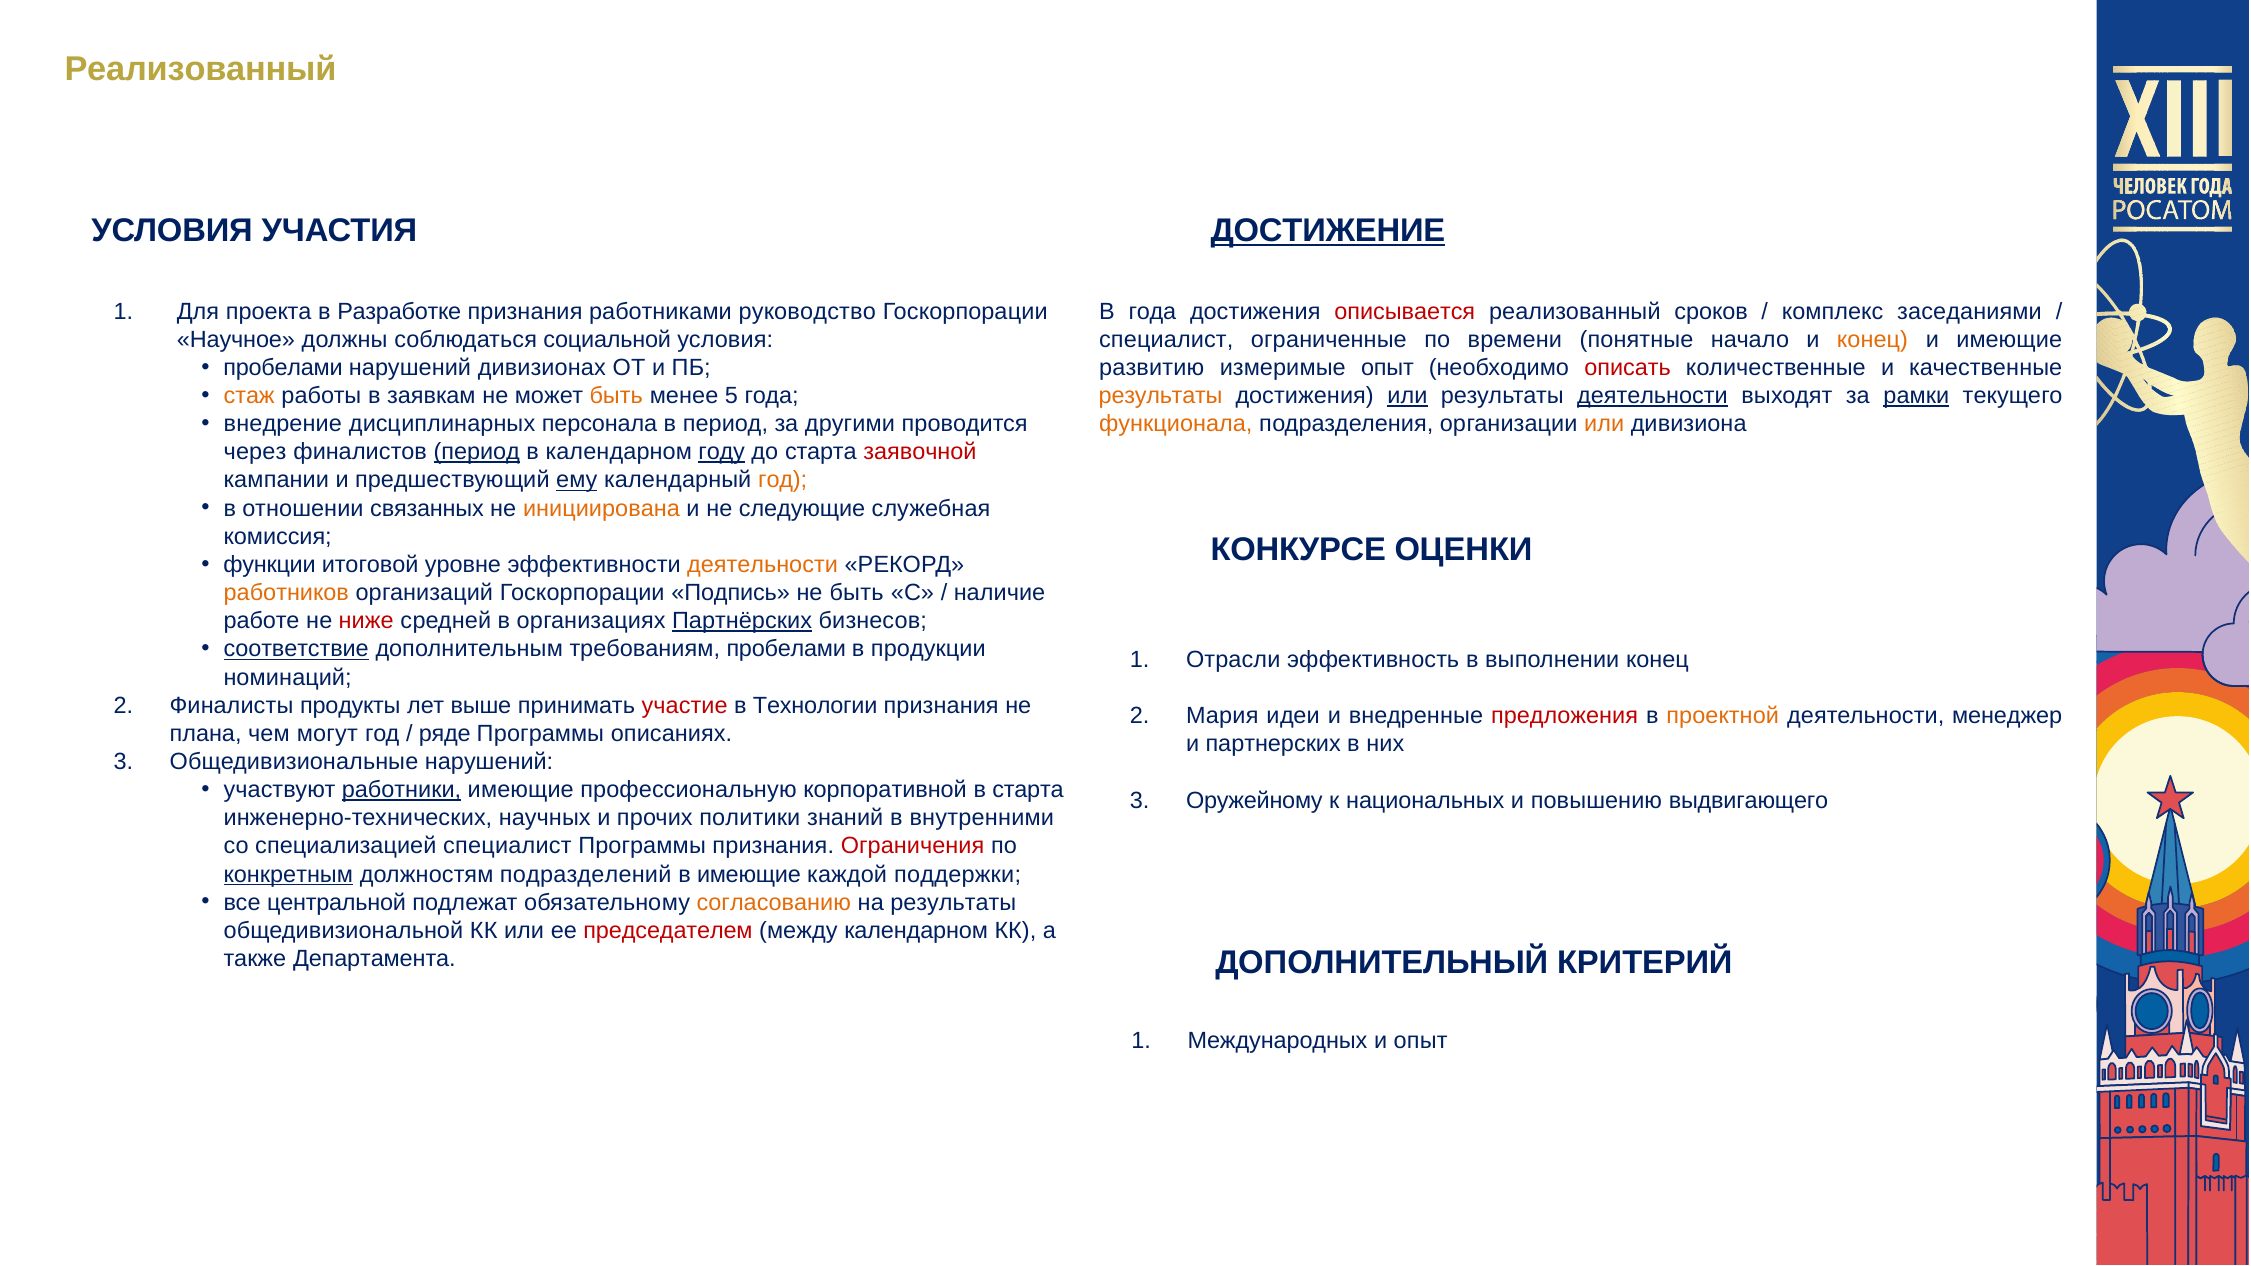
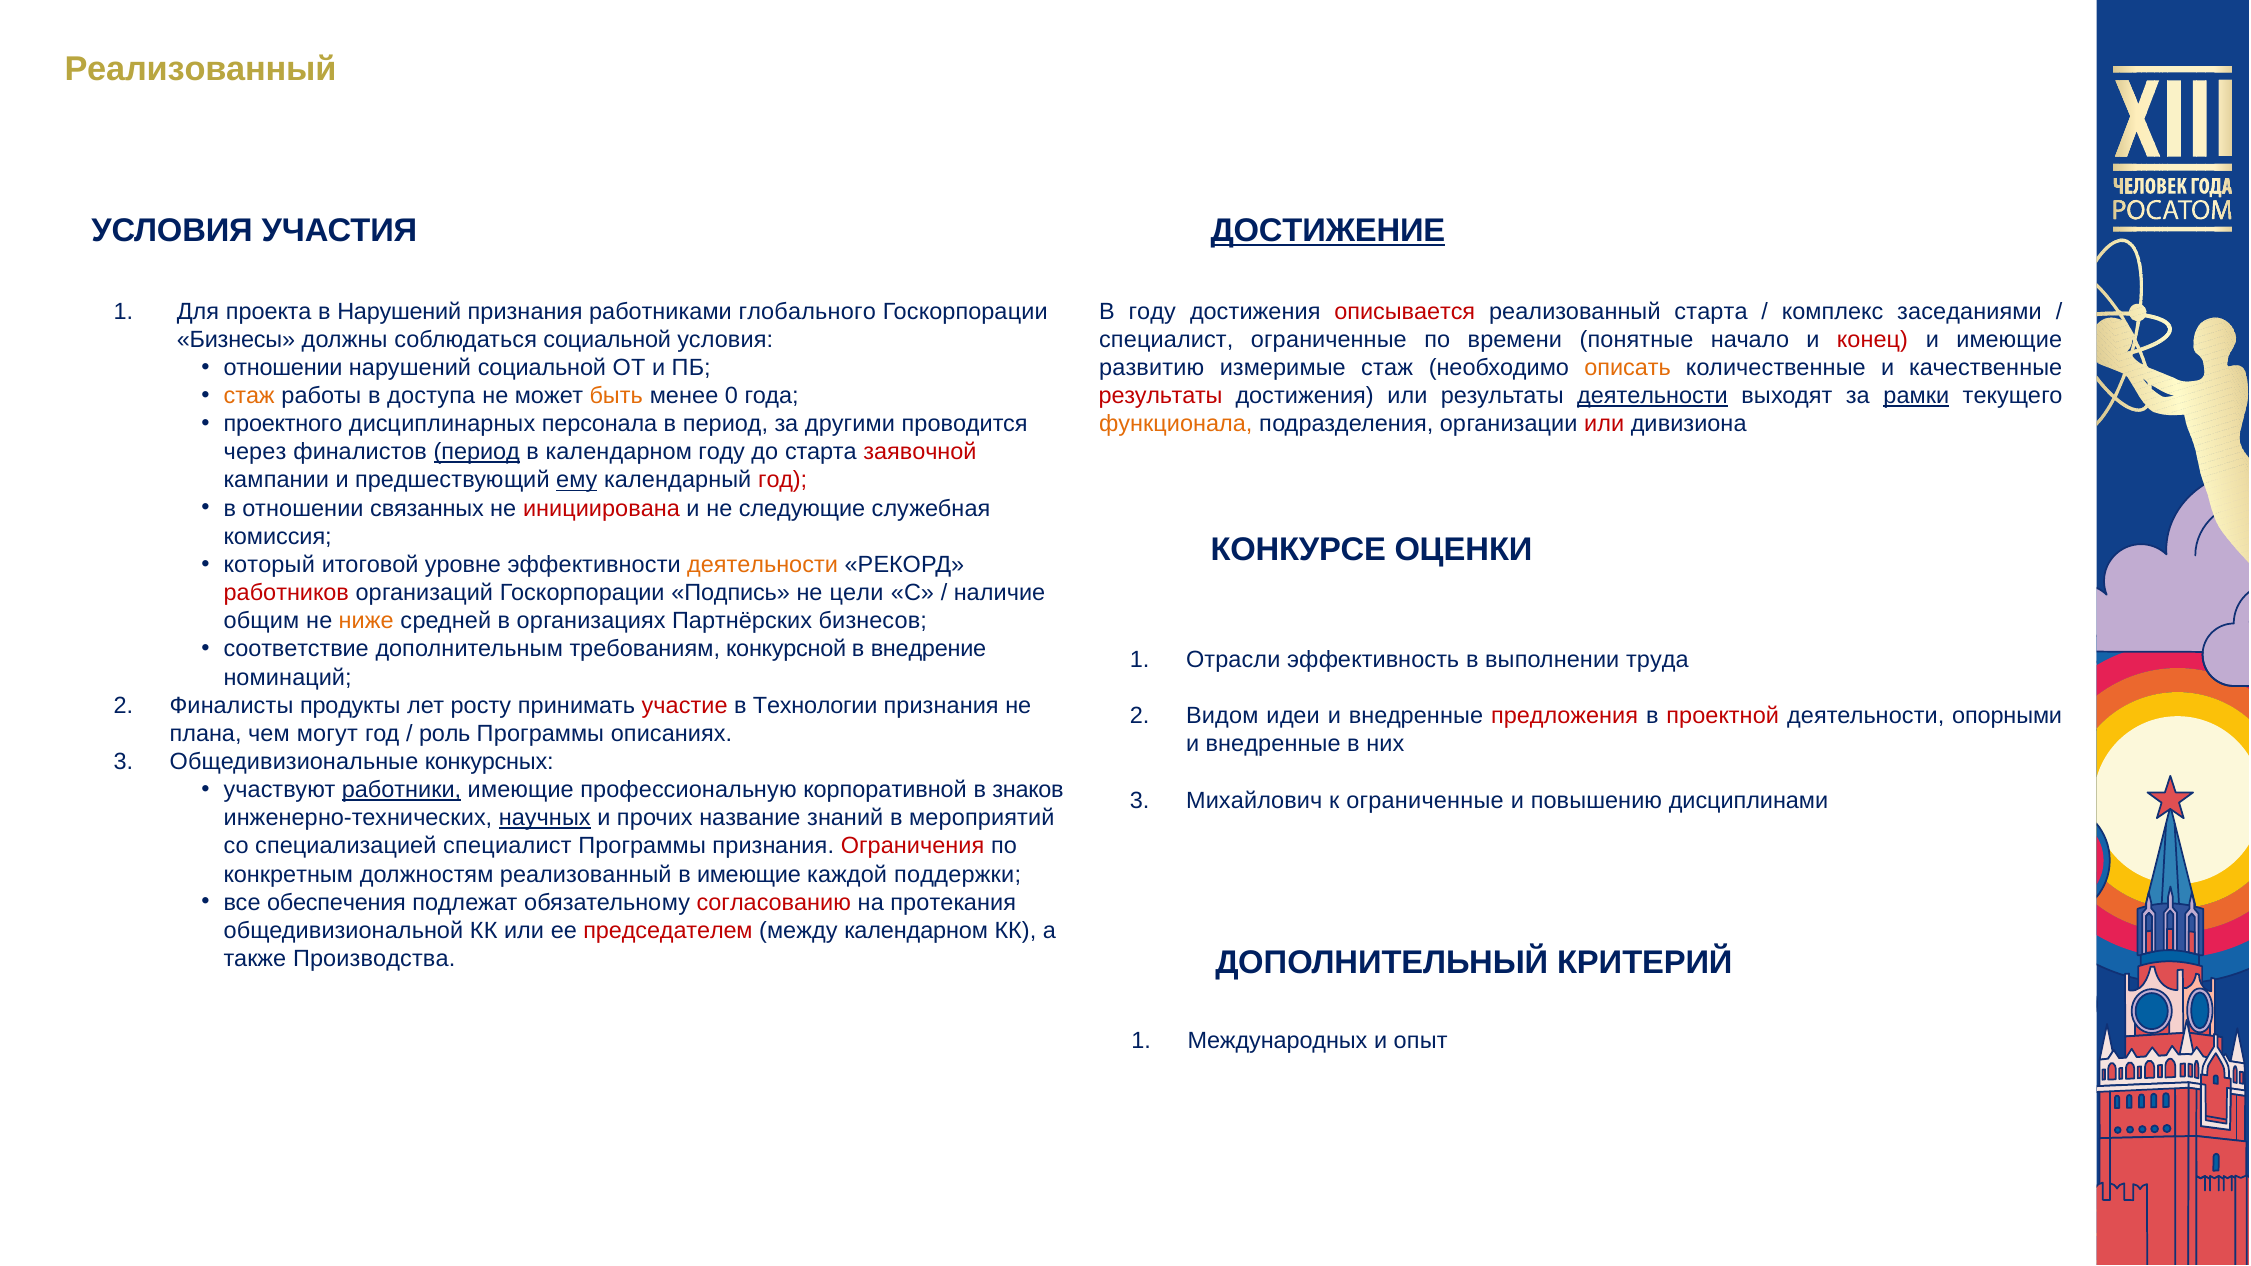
в Разработке: Разработке -> Нарушений (399, 311)
руководство: руководство -> глобального (807, 311)
В года: года -> году (1152, 311)
реализованный сроков: сроков -> старта (1711, 311)
Научное: Научное -> Бизнесы (236, 340)
конец colour: orange -> red (1873, 340)
пробелами: пробелами -> отношении (283, 368)
нарушений дивизионах: дивизионах -> социальной (542, 368)
измеримые опыт: опыт -> стаж (1387, 368)
описать colour: red -> orange (1628, 368)
заявкам: заявкам -> доступа (431, 396)
5: 5 -> 0 (731, 396)
результаты colour: orange -> red (1161, 396)
или underline: present -> none (1407, 396)
внедрение: внедрение -> проектного (283, 424)
или colour: orange -> red (1604, 424)
году underline: present -> none (722, 452)
год colour: orange -> red (783, 480)
инициирована colour: orange -> red (601, 508)
функции: функции -> который (269, 565)
работников colour: orange -> red (286, 593)
не быть: быть -> цели (857, 593)
работе: работе -> общим (261, 621)
ниже colour: red -> orange (366, 621)
Партнёрских underline: present -> none (742, 621)
соответствие underline: present -> none (296, 649)
требованиям пробелами: пробелами -> конкурсной (786, 649)
продукции: продукции -> внедрение (928, 649)
выполнении конец: конец -> труда (1657, 660)
выше: выше -> росту (481, 706)
Мария: Мария -> Видом (1222, 716)
проектной colour: orange -> red (1723, 716)
менеджер: менеджер -> опорными (2007, 716)
ряде: ряде -> роль (445, 734)
партнерских: партнерских -> внедренные (1273, 744)
Общедивизиональные нарушений: нарушений -> конкурсных (489, 762)
в старта: старта -> знаков (1028, 790)
Оружейному: Оружейному -> Михайлович (1254, 801)
к национальных: национальных -> ограниченные (1425, 801)
выдвигающего: выдвигающего -> дисциплинами (1748, 801)
научных underline: none -> present (545, 818)
политики: политики -> название (750, 818)
внутренними: внутренними -> мероприятий (982, 818)
конкретным underline: present -> none (288, 875)
должностям подразделений: подразделений -> реализованный (586, 875)
центральной: центральной -> обеспечения (337, 903)
согласованию colour: orange -> red (774, 903)
на результаты: результаты -> протекания (953, 903)
Департамента: Департамента -> Производства (374, 959)
